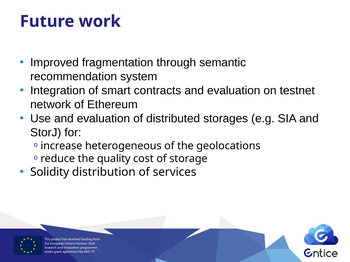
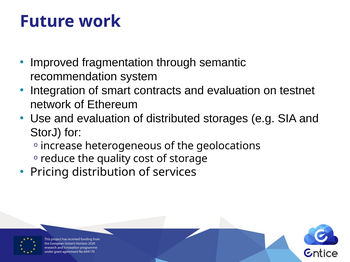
Solidity: Solidity -> Pricing (50, 172)
